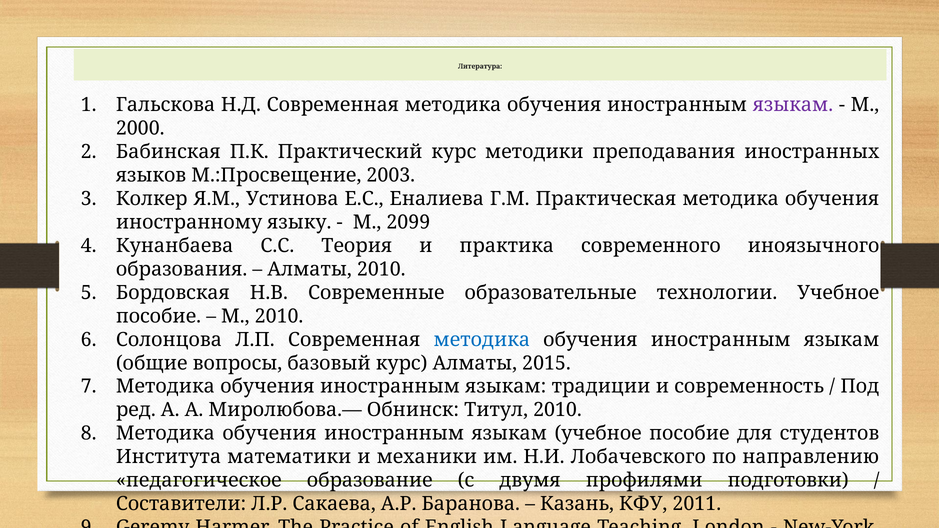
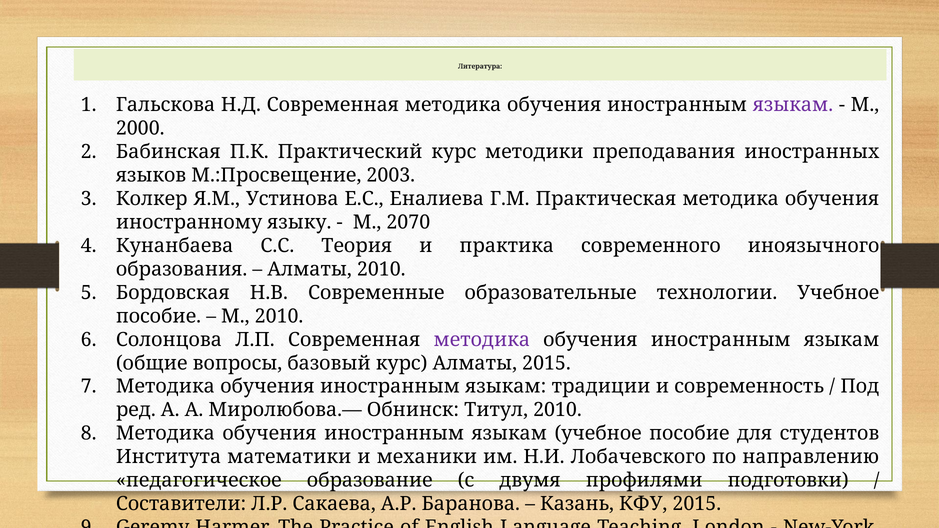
2099: 2099 -> 2070 (408, 222)
методика colour: blue -> purple (482, 340)
КФУ 2011: 2011 -> 2015 (697, 504)
